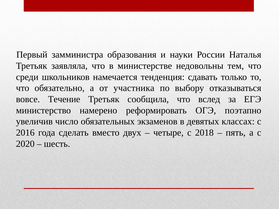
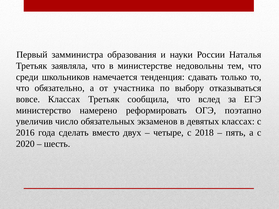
вовсе Течение: Течение -> Классах (64, 99)
